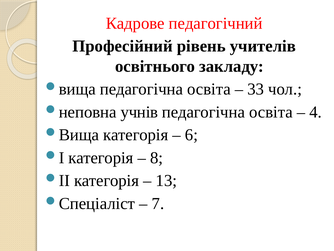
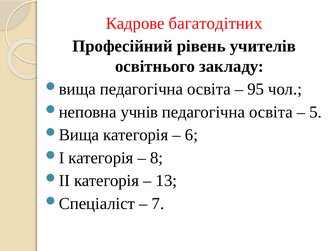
педагогічний: педагогічний -> багатодітних (216, 23)
33: 33 -> 95 (256, 89)
4: 4 -> 5 (316, 112)
